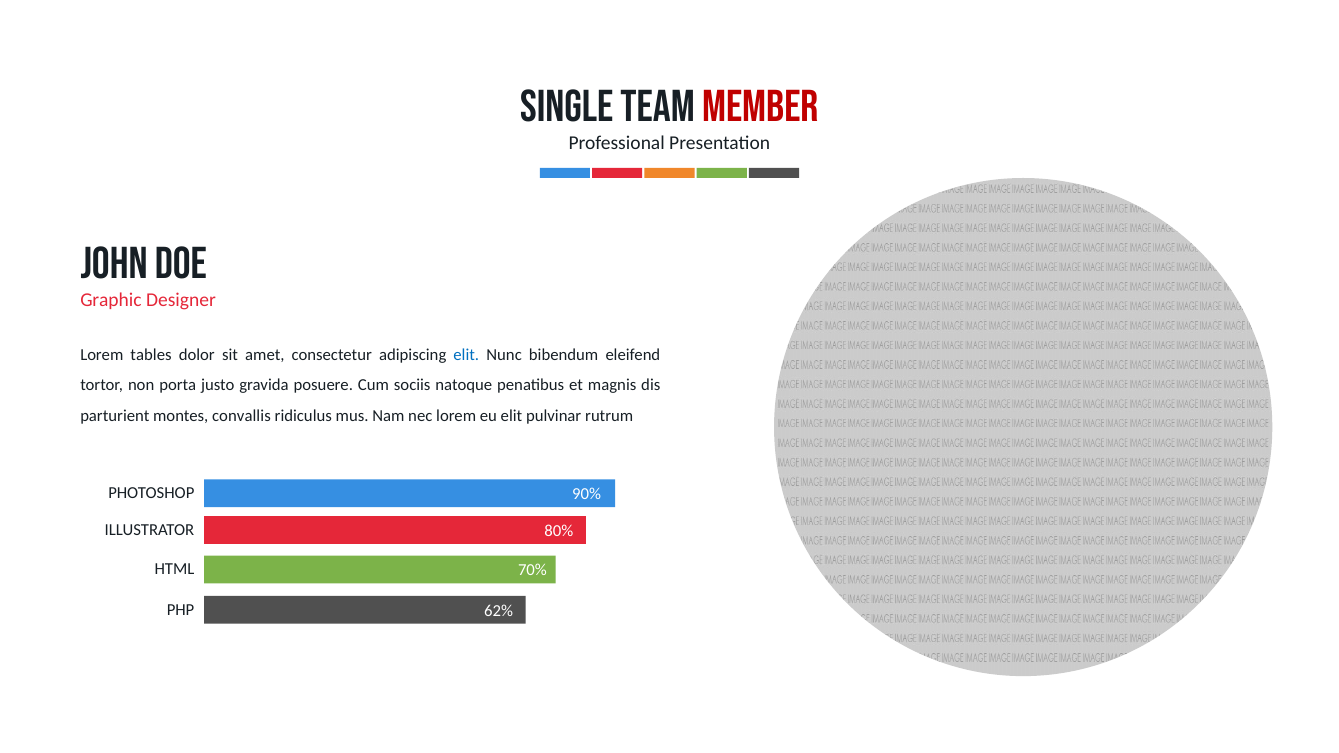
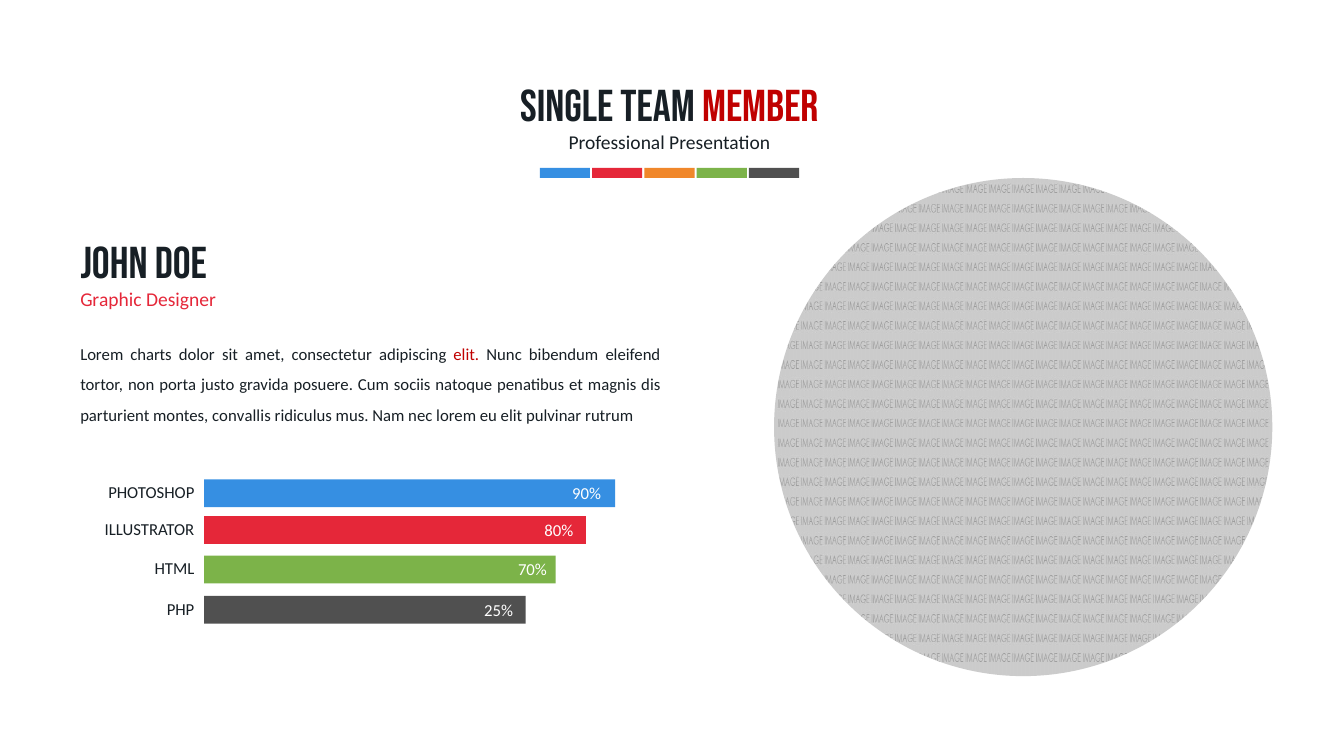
tables: tables -> charts (151, 355)
elit colour: blue -> red (466, 355)
62%: 62% -> 25% (499, 611)
